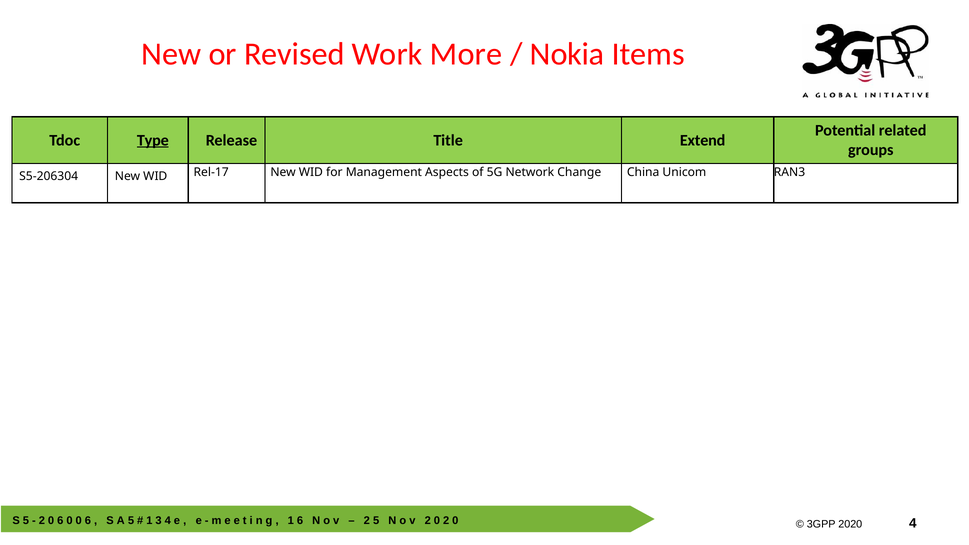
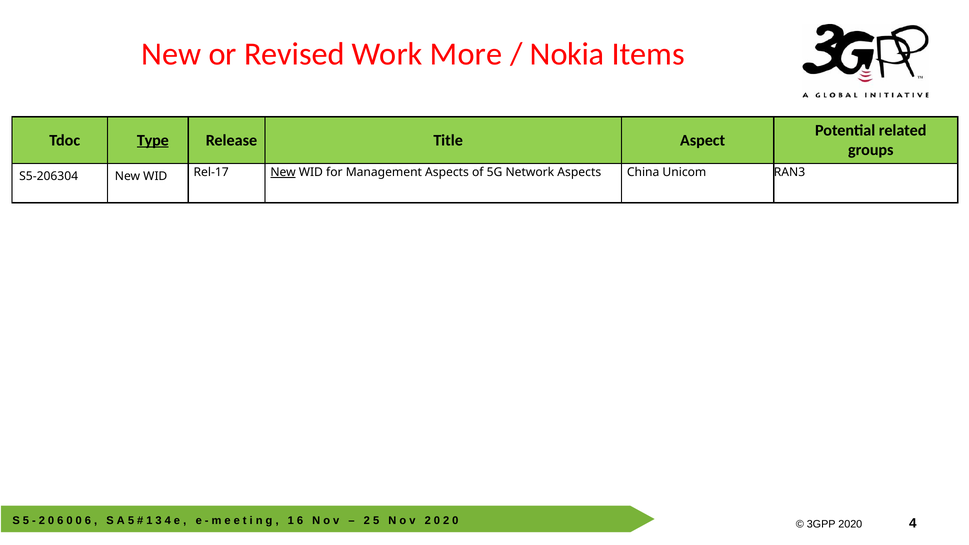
Extend: Extend -> Aspect (703, 140)
New underline: none -> present (283, 172)
Network Change: Change -> Aspects (579, 172)
